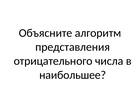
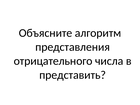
наибольшее: наибольшее -> представить (73, 75)
